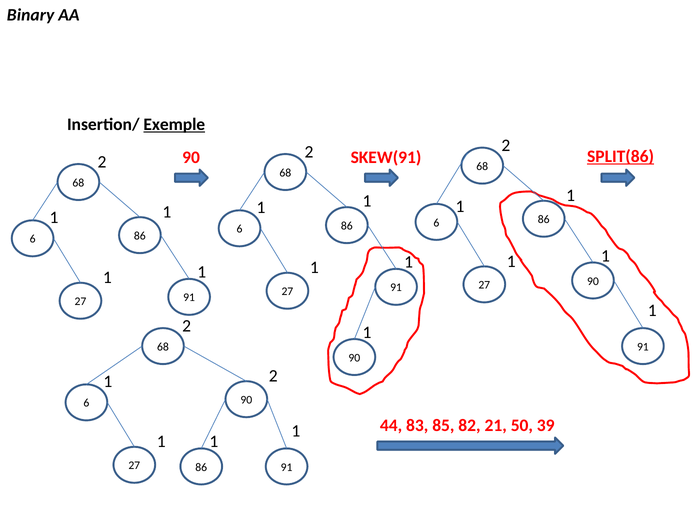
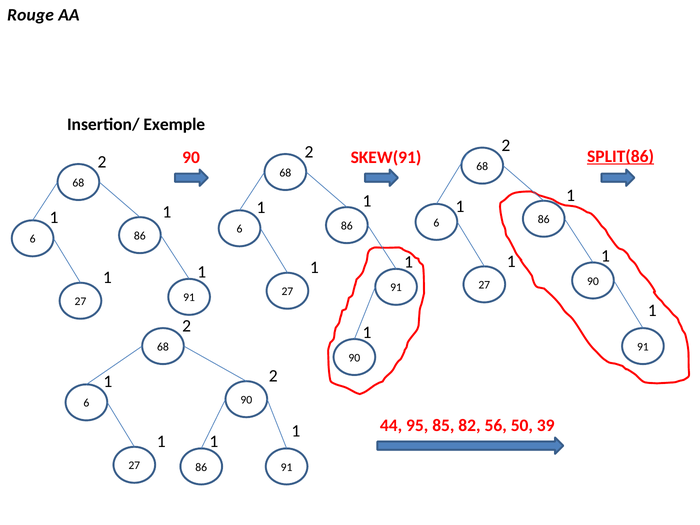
Binary: Binary -> Rouge (31, 15)
Exemple underline: present -> none (174, 125)
83: 83 -> 95 (417, 425)
21: 21 -> 56 (496, 425)
